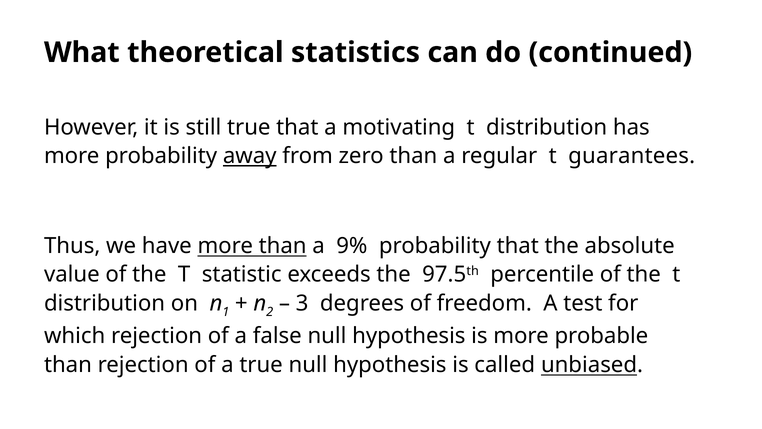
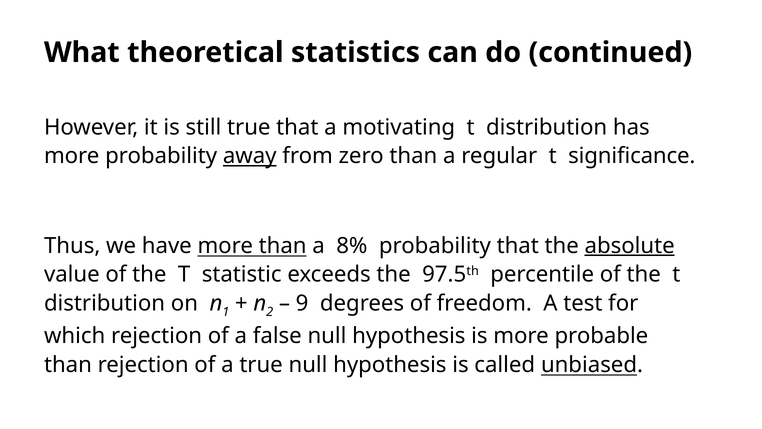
guarantees: guarantees -> significance (632, 156)
9%: 9% -> 8% (352, 245)
absolute underline: none -> present (630, 245)
3: 3 -> 9 (302, 303)
